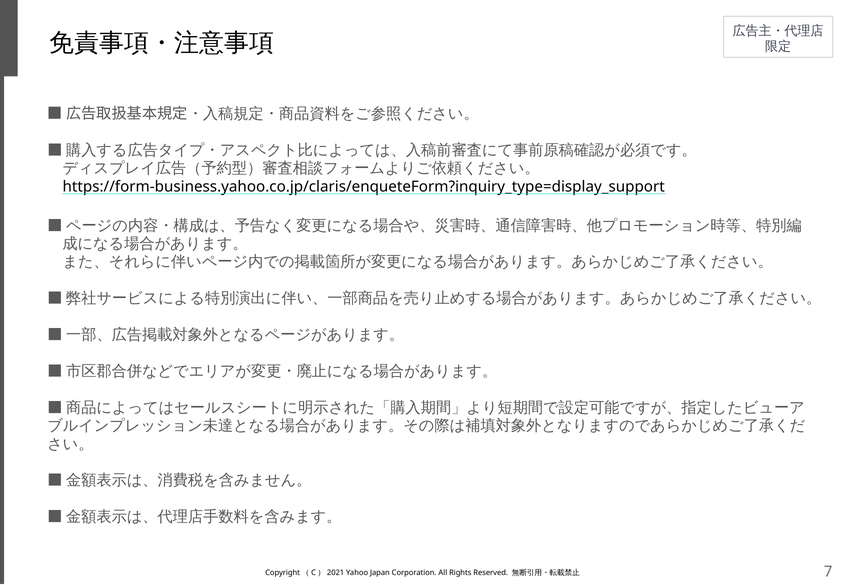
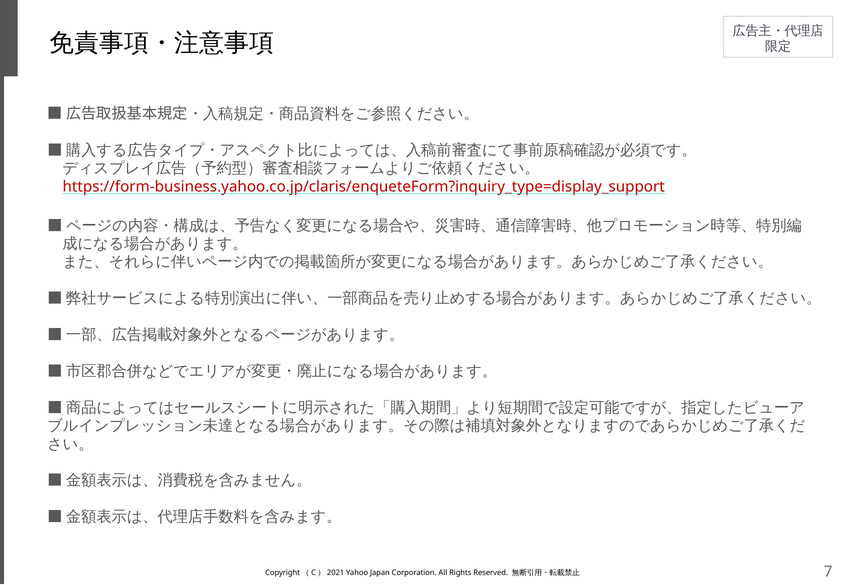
https://form-business.yahoo.co.jp/claris/enqueteForm?inquiry_type=display_support colour: black -> red (364, 187)
